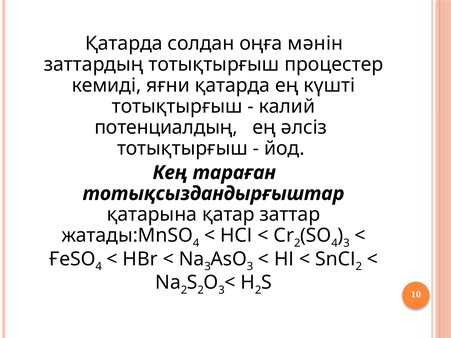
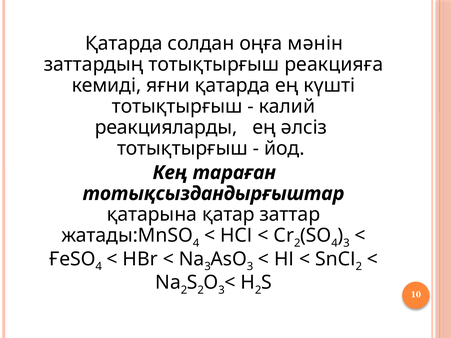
процестер: процестер -> реакцияға (334, 64)
потенциалдың: потенциалдың -> реакцияларды (166, 127)
